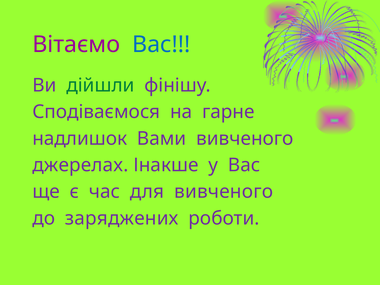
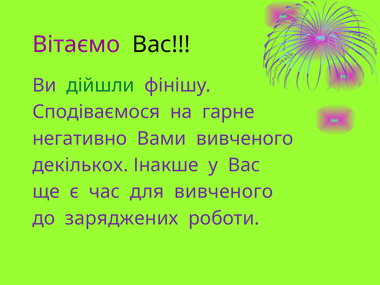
Вас colour: blue -> black (161, 45)
надлишок: надлишок -> негативно (80, 138)
джерелах: джерелах -> декількох (80, 165)
